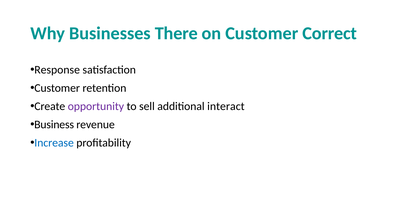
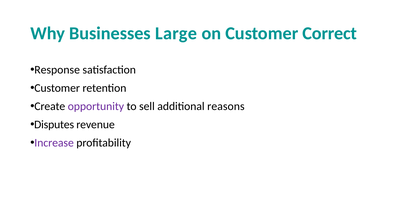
There: There -> Large (176, 33)
interact: interact -> reasons (226, 106)
Business: Business -> Disputes (54, 125)
Increase colour: blue -> purple (54, 143)
